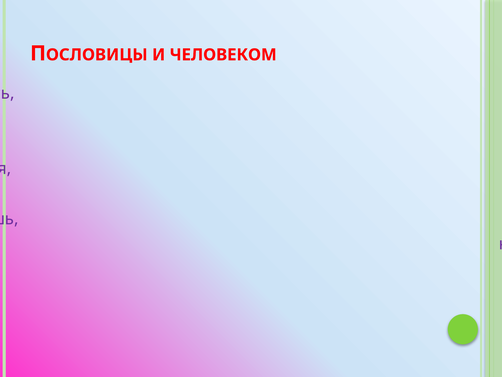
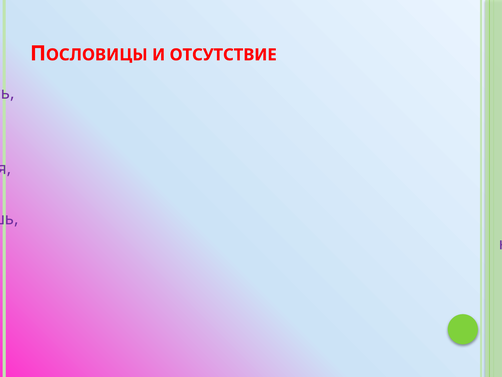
ЧЕЛОВЕКОМ: ЧЕЛОВЕКОМ -> ОТСУТСТВИЕ (223, 55)
